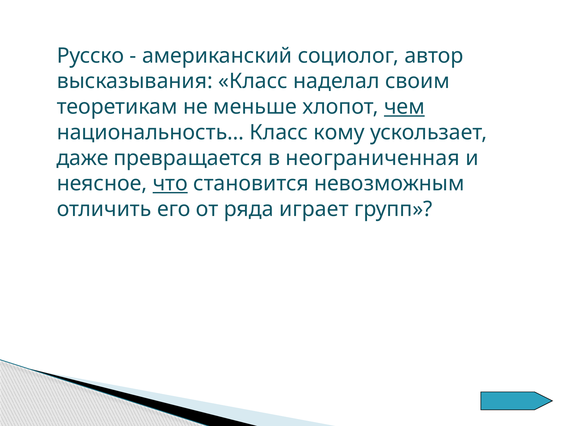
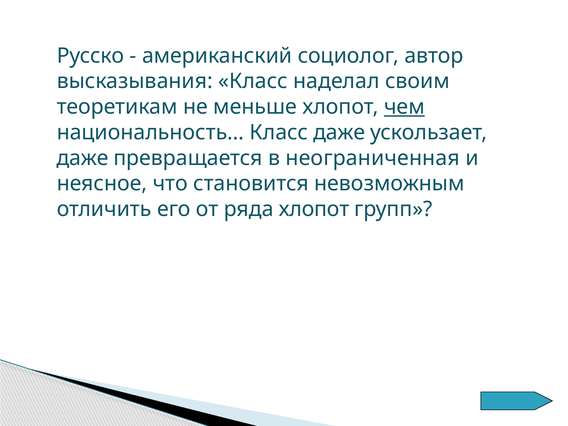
Класс кому: кому -> даже (339, 132)
что underline: present -> none (170, 184)
ряда играет: играет -> хлопот (314, 209)
